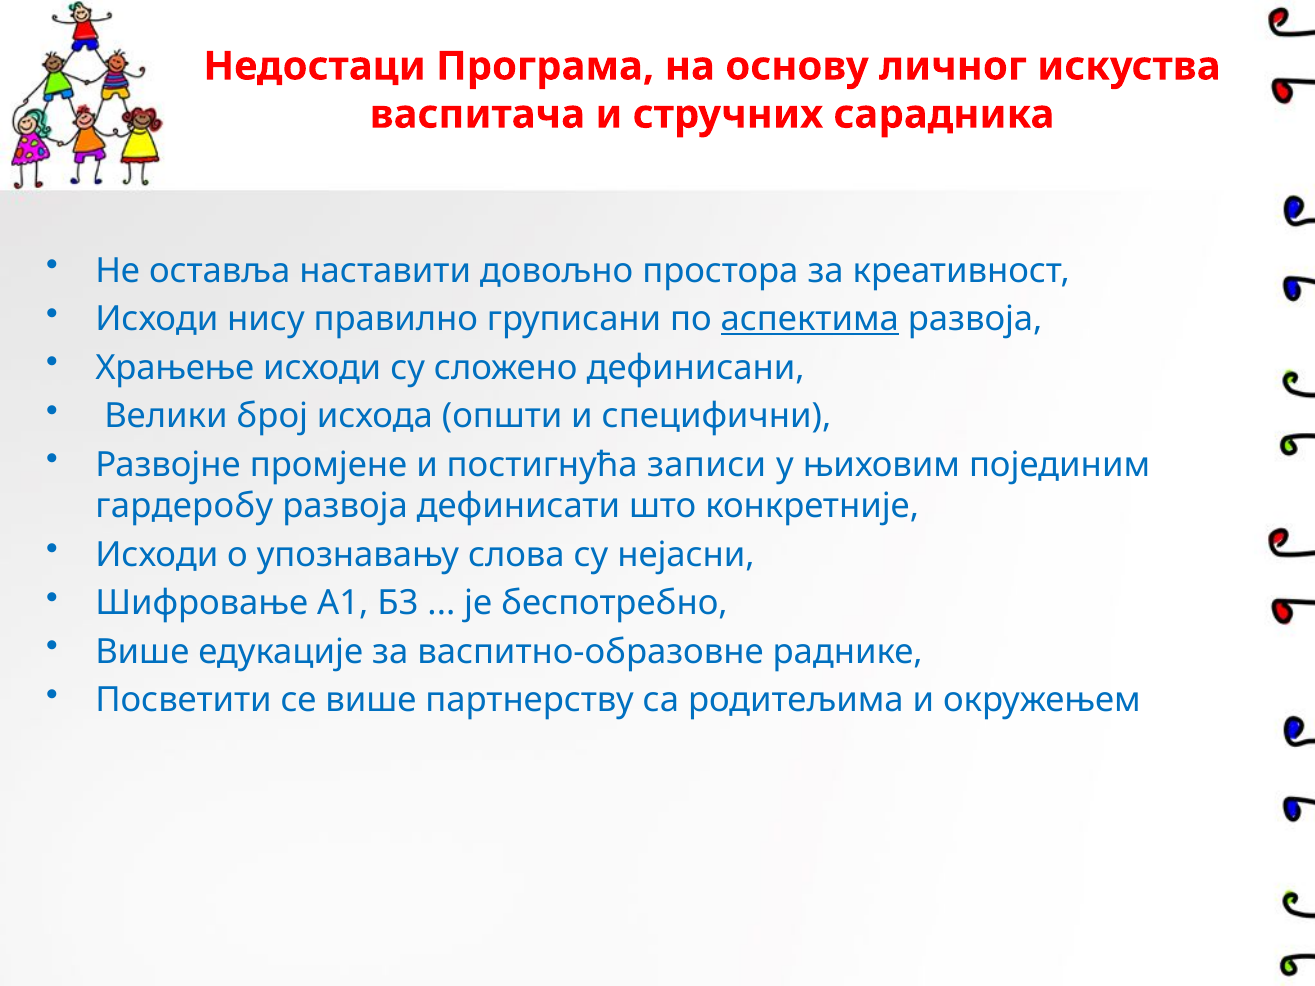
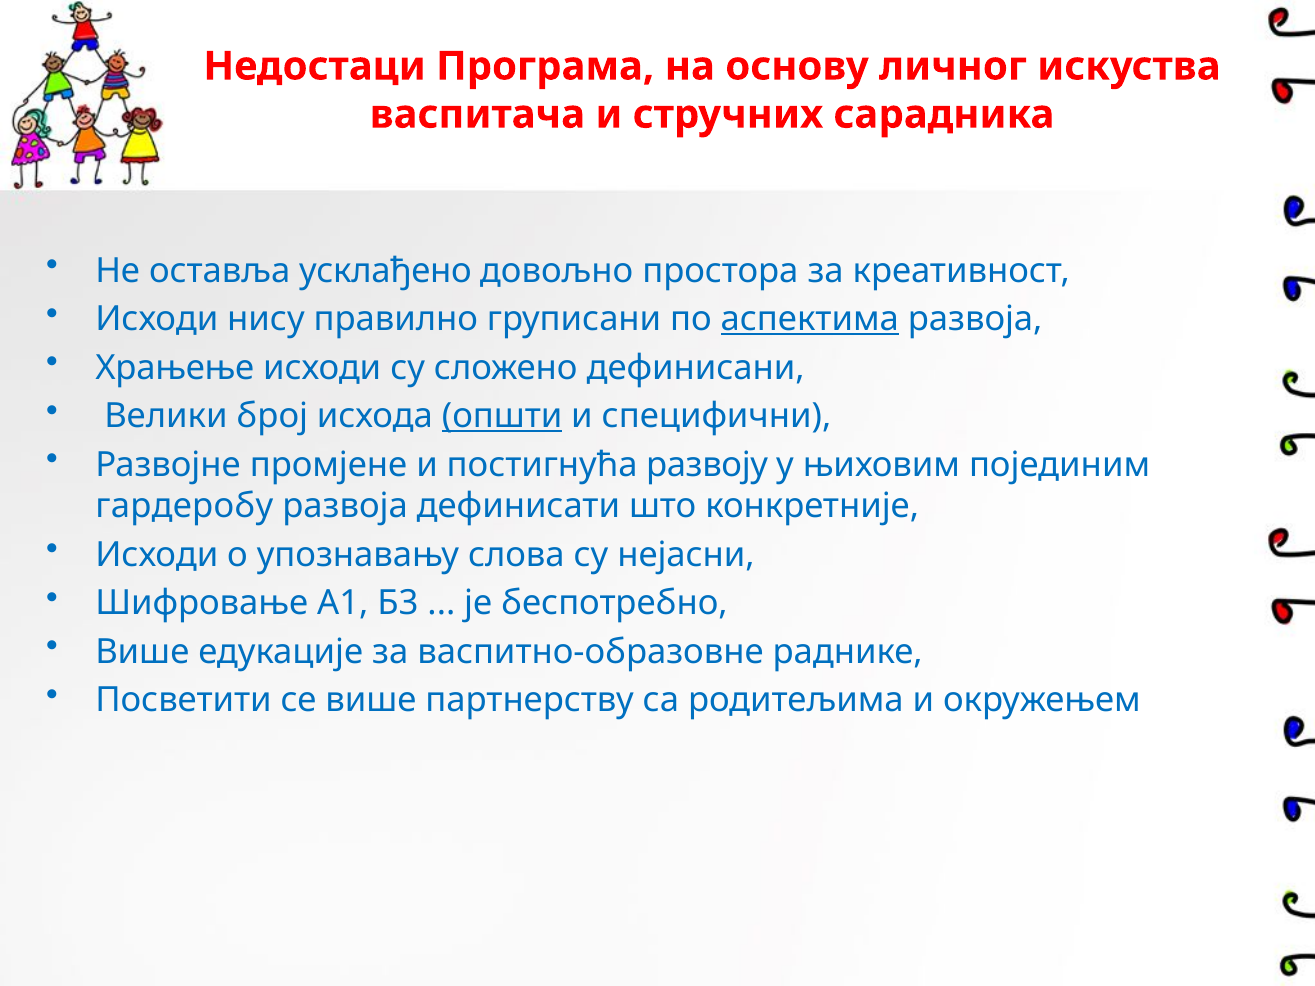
наставити: наставити -> усклађено (385, 271)
општи underline: none -> present (502, 416)
записи: записи -> развоју (707, 465)
